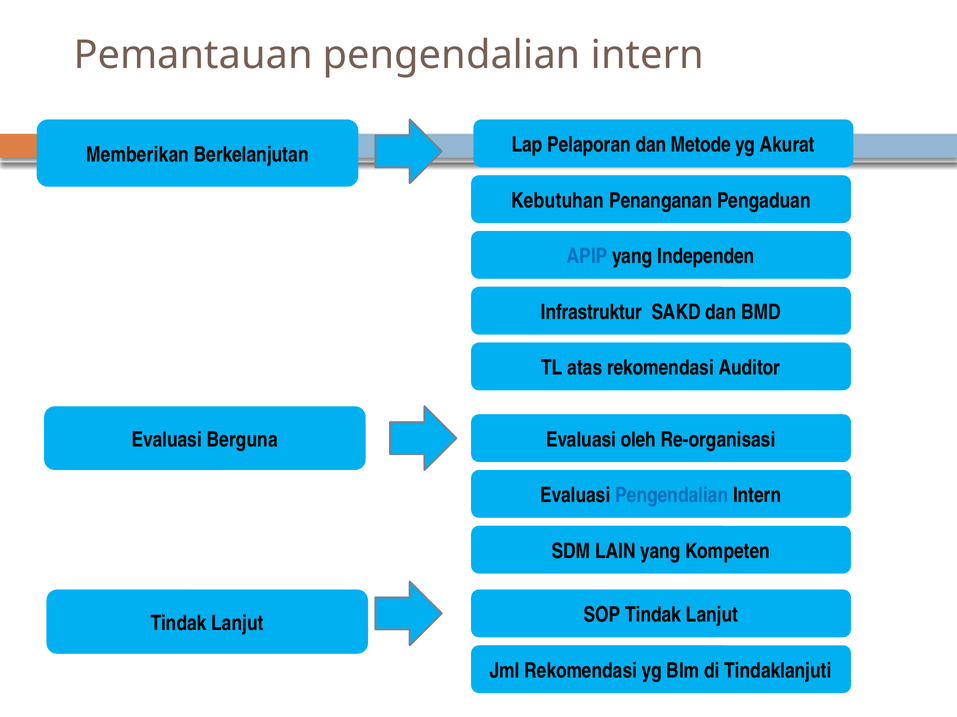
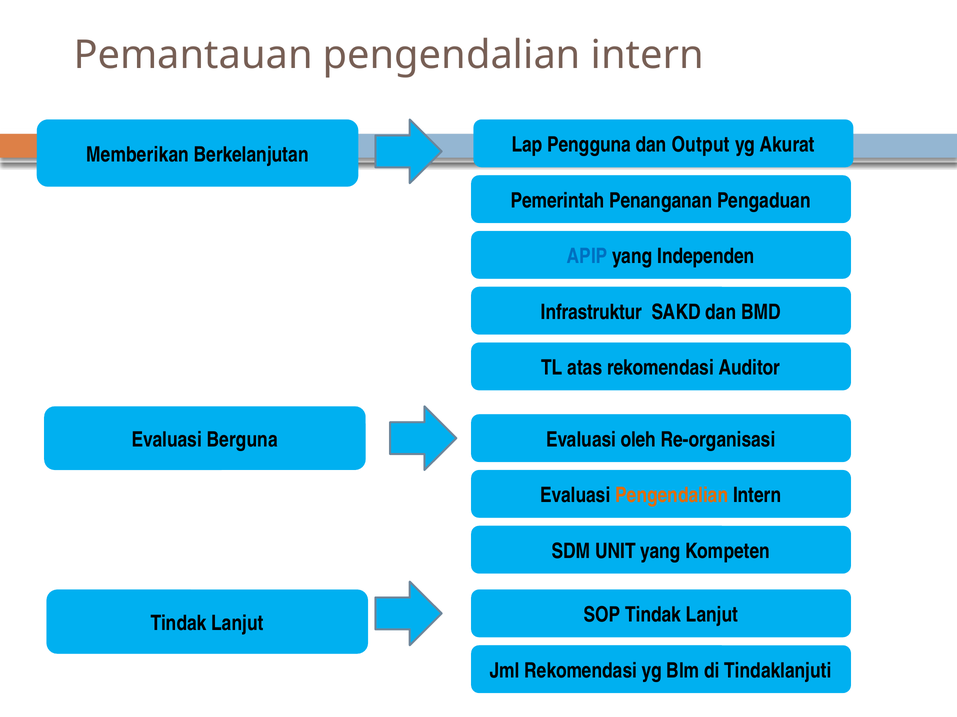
Pelaporan: Pelaporan -> Pengguna (589, 145)
Metode: Metode -> Output (701, 145)
Kebutuhan: Kebutuhan -> Pemerintah (558, 201)
Pengendalian colour: blue -> orange (672, 496)
LAIN: LAIN -> UNIT (615, 552)
